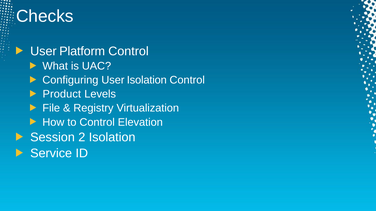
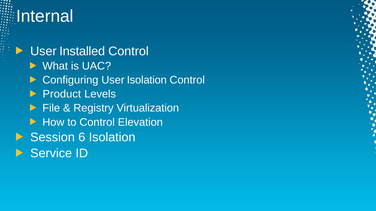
Checks: Checks -> Internal (45, 16)
Platform: Platform -> Installed (82, 51)
2: 2 -> 6 (82, 138)
